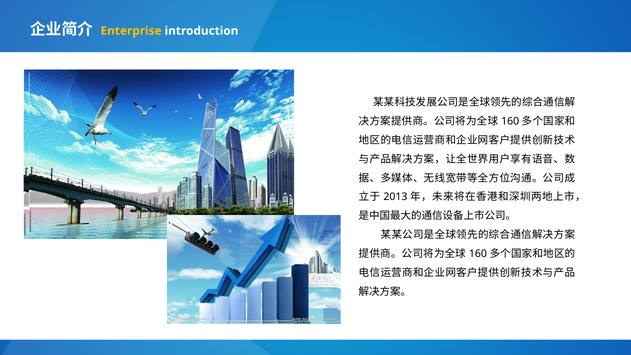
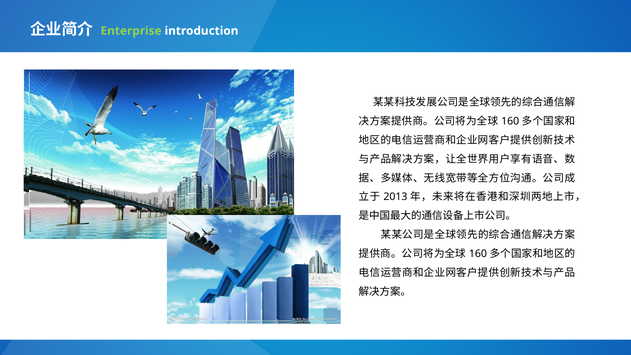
Enterprise colour: yellow -> light green (131, 31)
